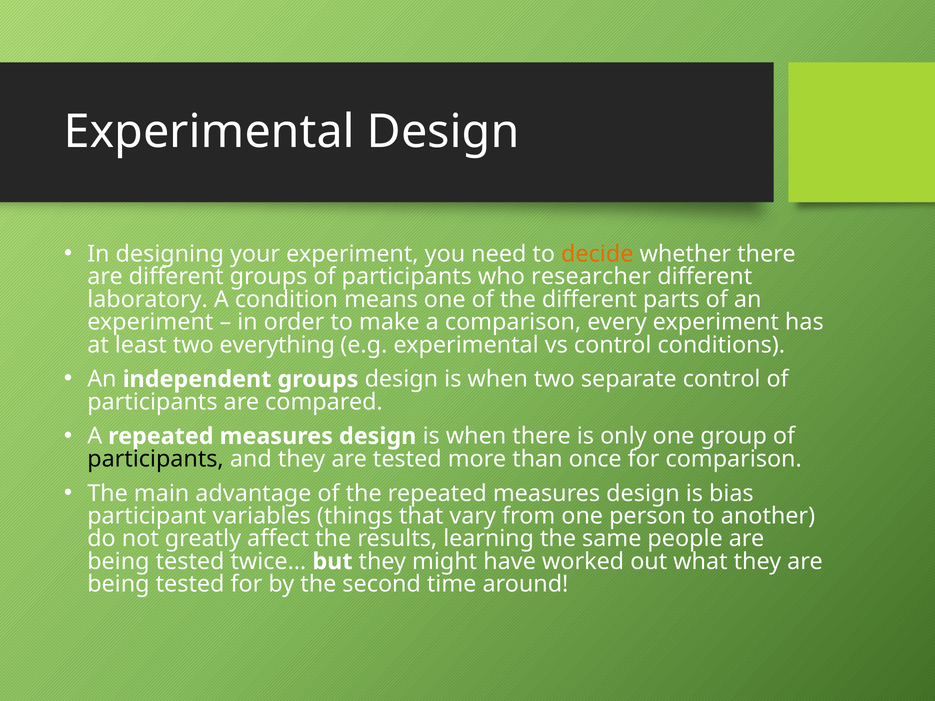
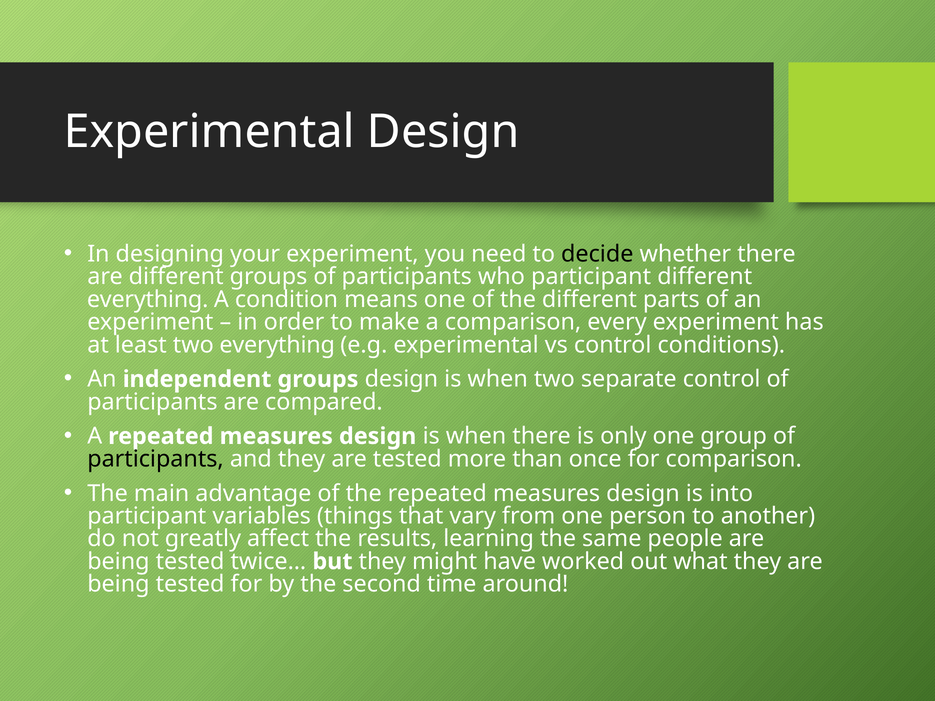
decide colour: orange -> black (597, 254)
who researcher: researcher -> participant (591, 277)
laboratory: laboratory -> everything (148, 300)
bias: bias -> into (731, 494)
